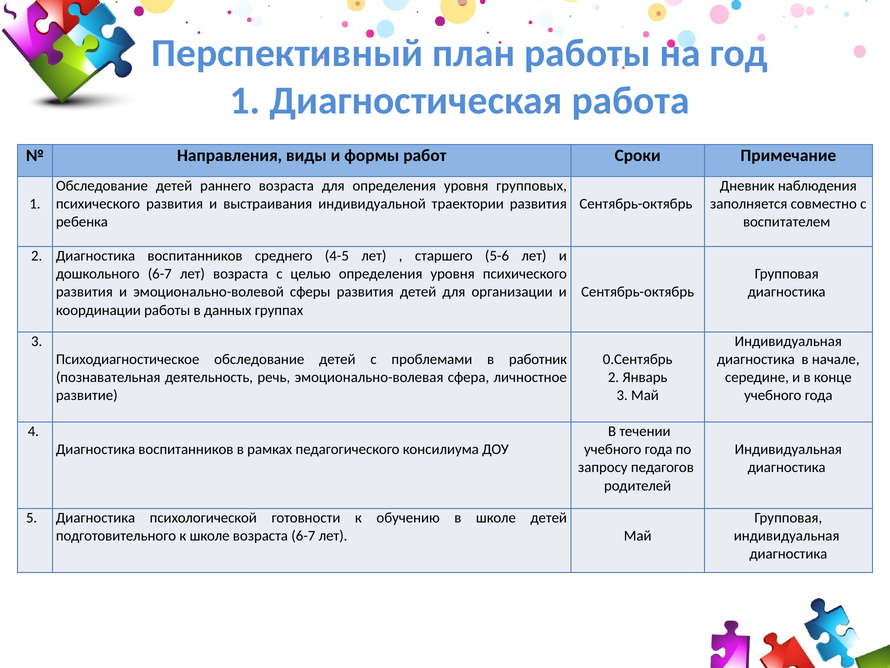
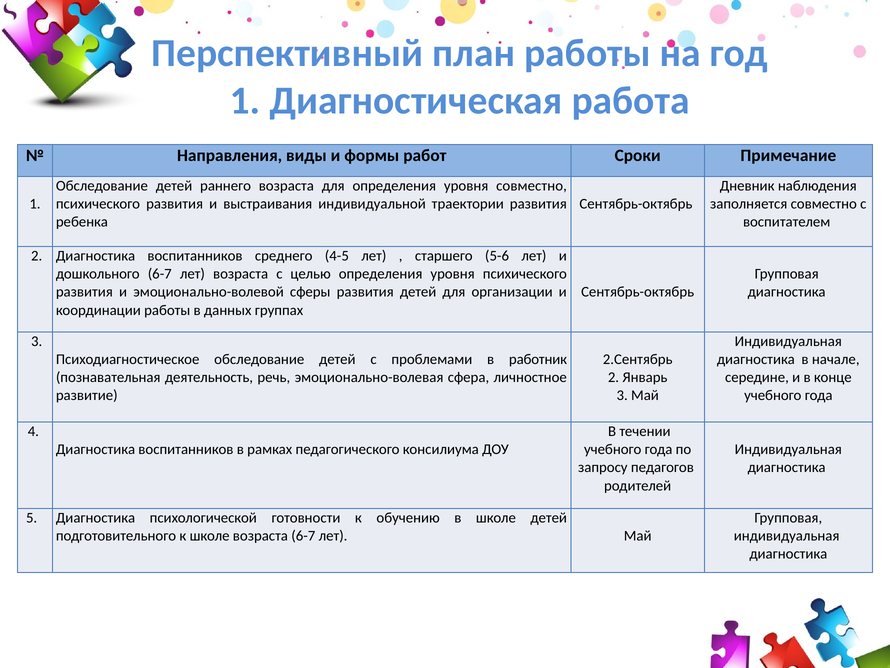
уровня групповых: групповых -> совместно (531, 186)
0.Сентябрь: 0.Сентябрь -> 2.Сентябрь (638, 359)
